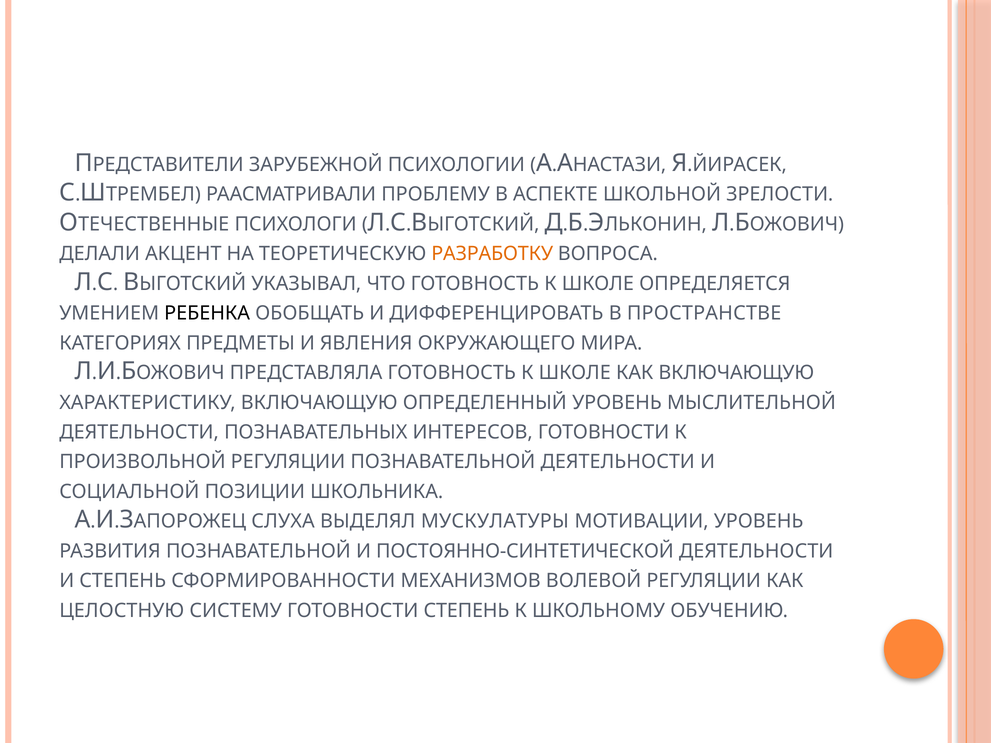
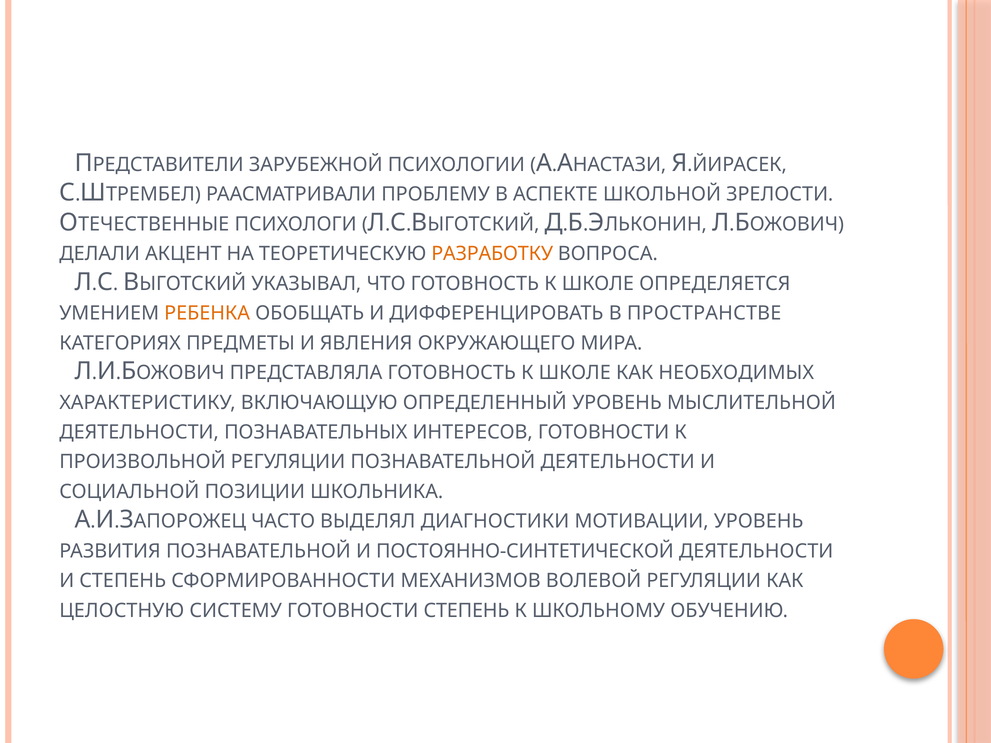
РЕБЕНКА colour: black -> orange (207, 313)
КАК ВКЛЮЧАЮЩУЮ: ВКЛЮЧАЮЩУЮ -> НЕОБХОДИМЫХ (736, 373)
СЛУХА: СЛУХА -> ЧАСТО (283, 522)
МУСКУЛАТУРЫ: МУСКУЛАТУРЫ -> ДИАГНОСТИКИ (495, 522)
